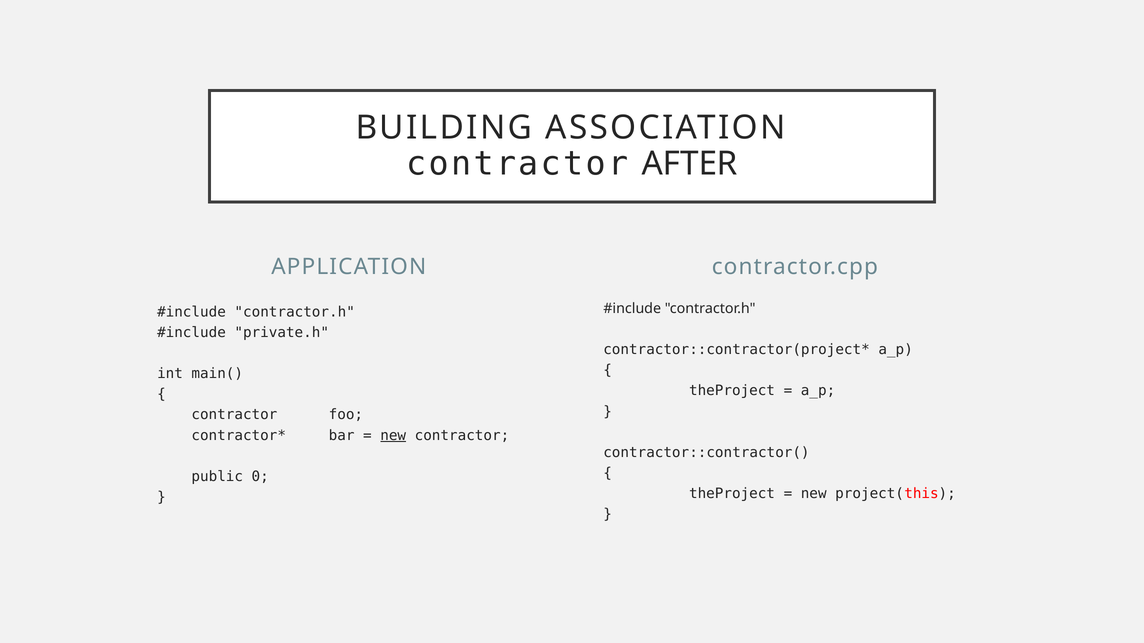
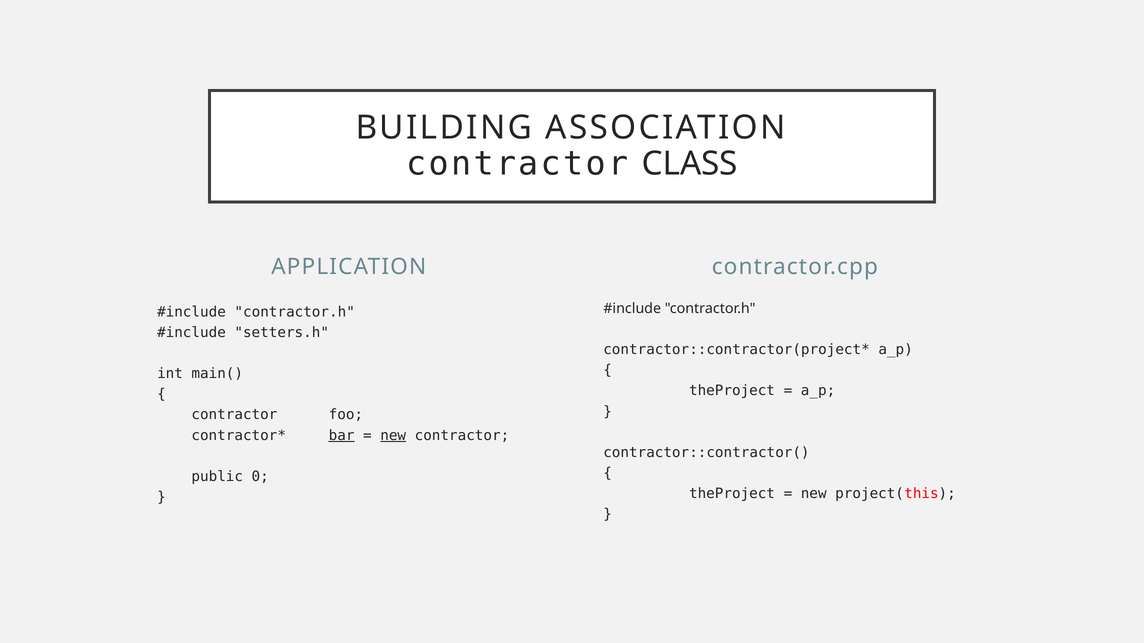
AFTER: AFTER -> CLASS (690, 164)
private.h: private.h -> setters.h (282, 333)
bar underline: none -> present (342, 436)
